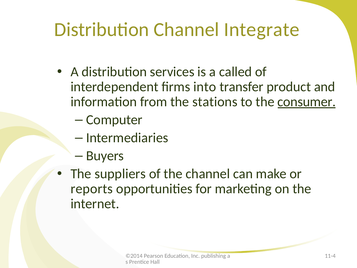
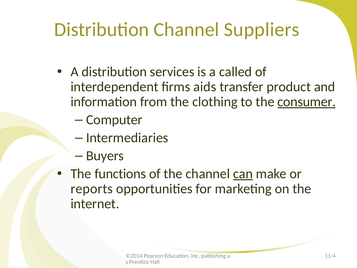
Integrate: Integrate -> Suppliers (262, 30)
into: into -> aids (205, 87)
stations: stations -> clothing (215, 102)
suppliers: suppliers -> functions (120, 174)
can underline: none -> present (243, 174)
